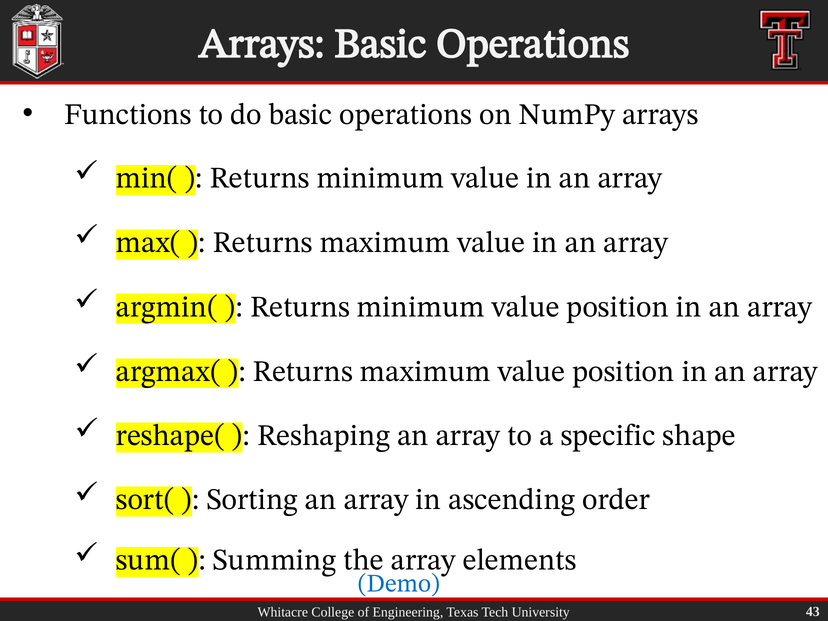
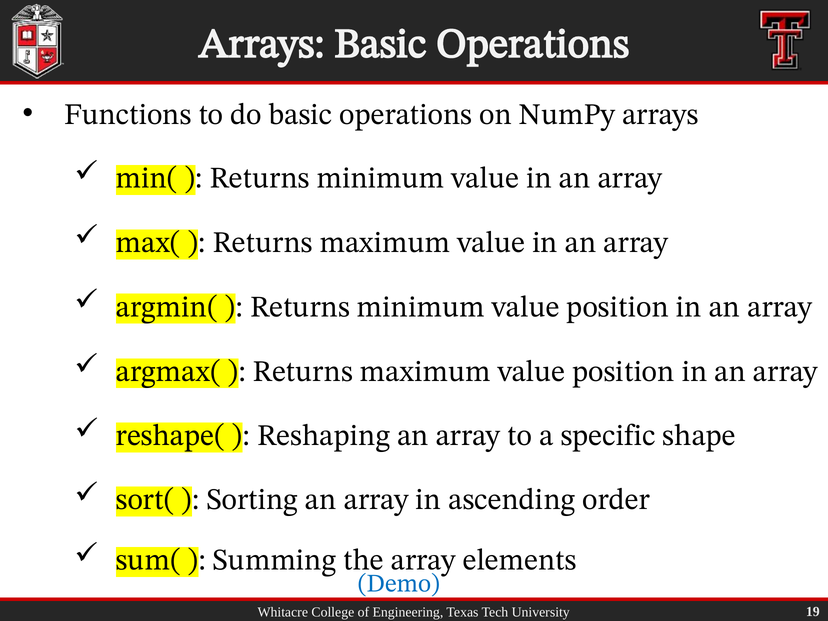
43: 43 -> 19 (813, 612)
